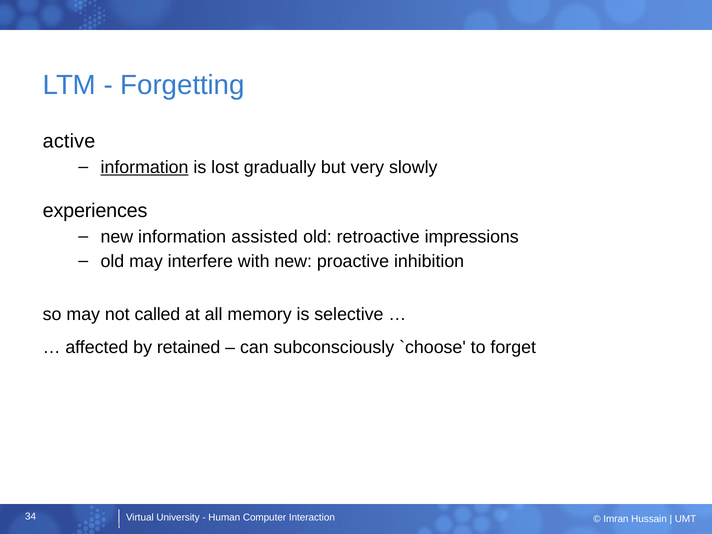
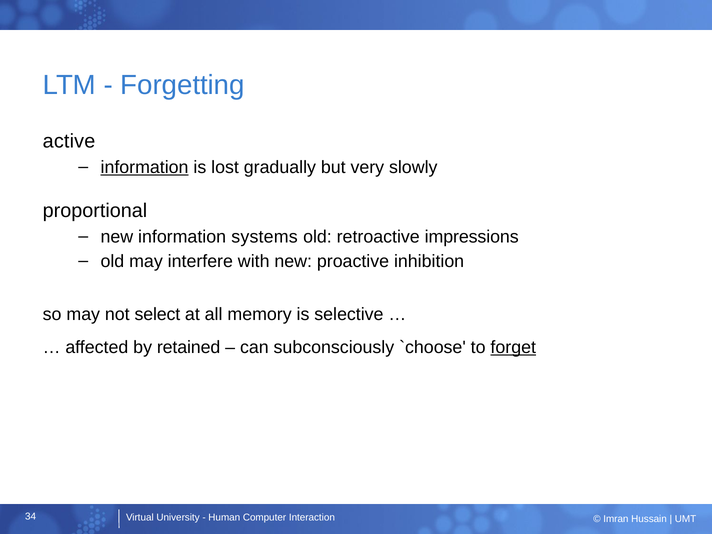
experiences: experiences -> proportional (95, 211)
assisted: assisted -> systems (265, 237)
called: called -> select (157, 314)
forget underline: none -> present (513, 347)
